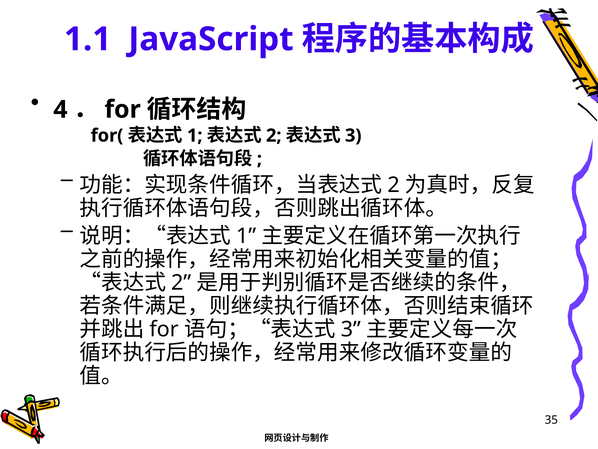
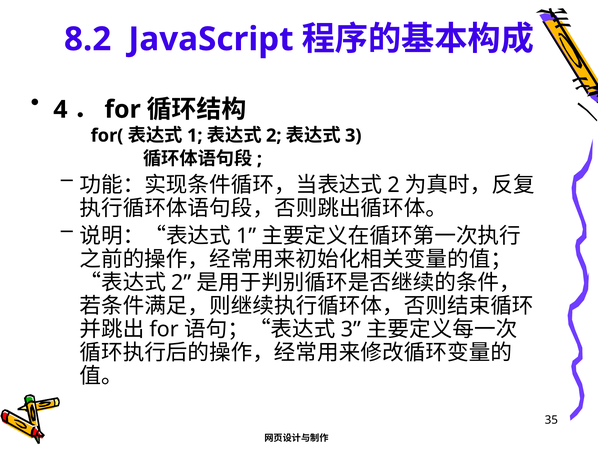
1.1: 1.1 -> 8.2 (88, 39)
